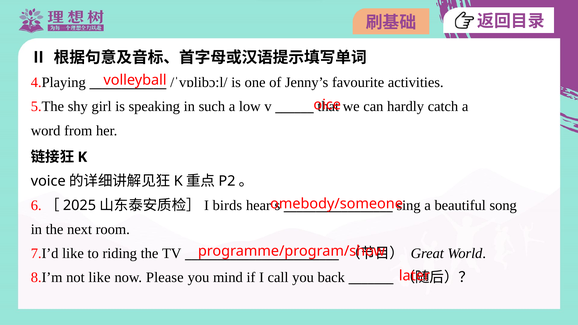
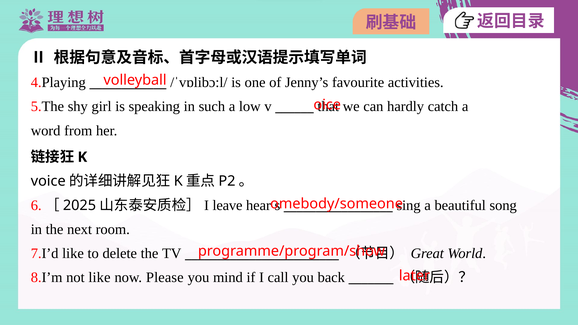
birds: birds -> leave (227, 205)
riding: riding -> delete (120, 254)
